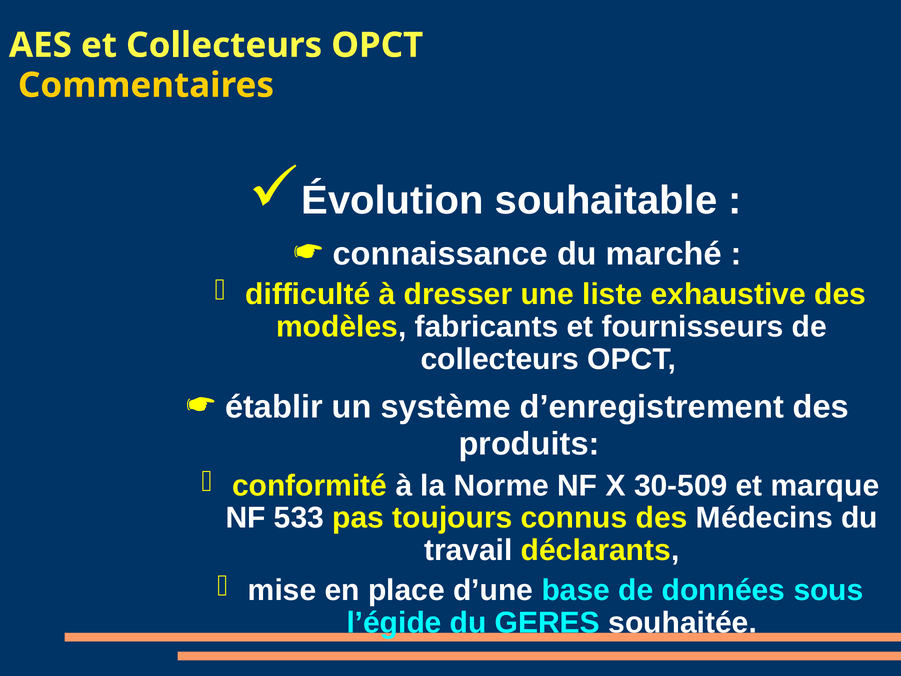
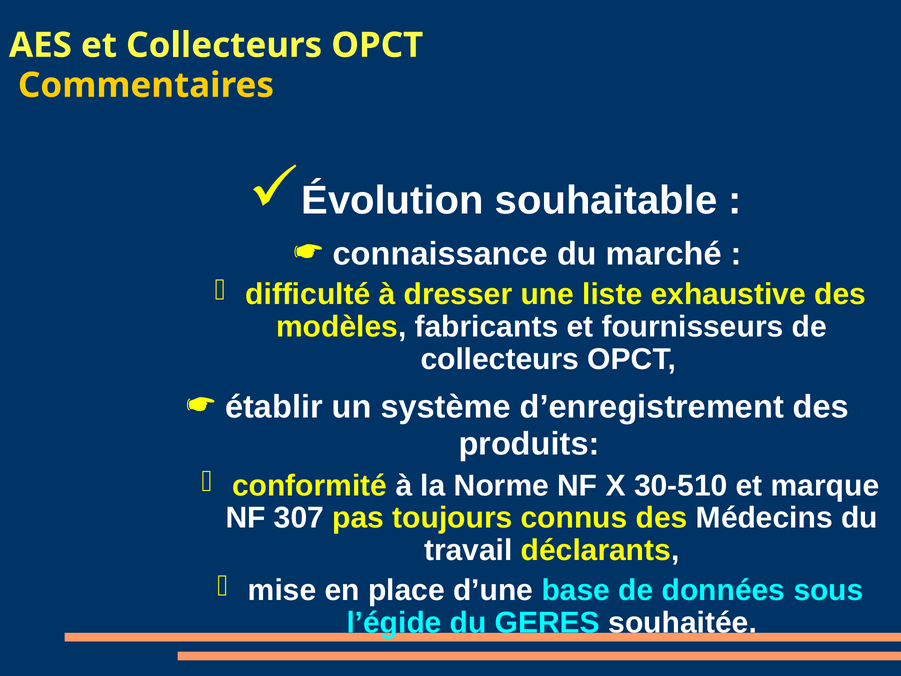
30-509: 30-509 -> 30-510 (681, 485)
533: 533 -> 307 (299, 518)
